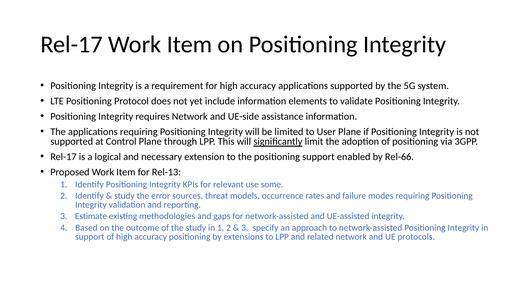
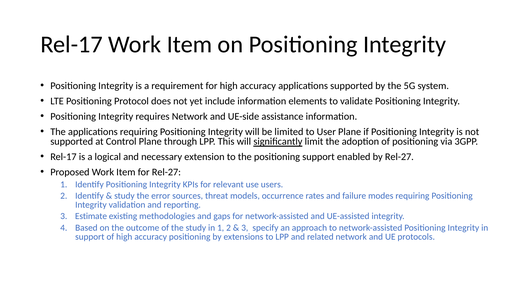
by Rel-66: Rel-66 -> Rel-27 (399, 157)
for Rel-13: Rel-13 -> Rel-27 (166, 172)
some: some -> users (272, 184)
